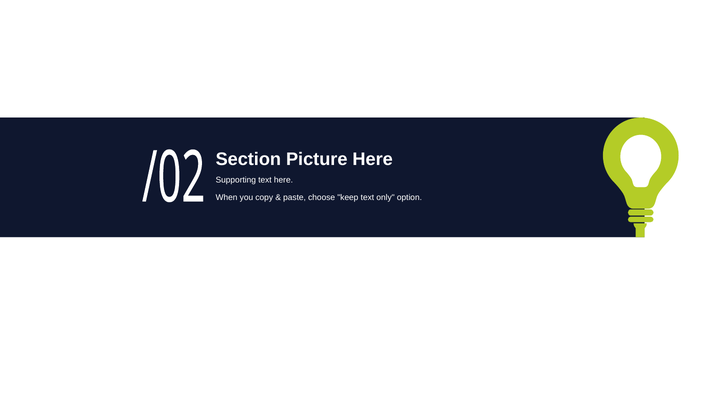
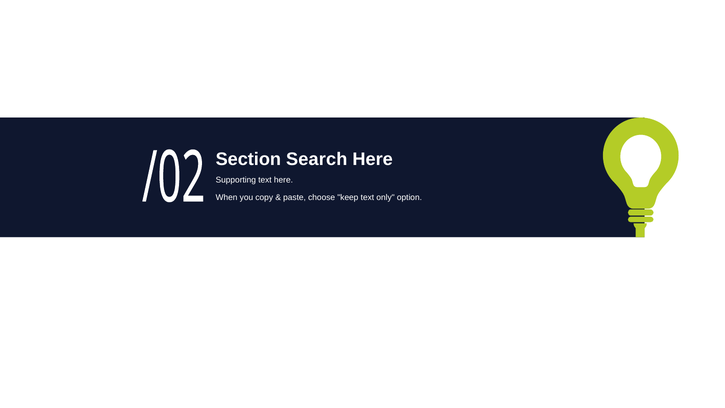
Picture: Picture -> Search (317, 159)
